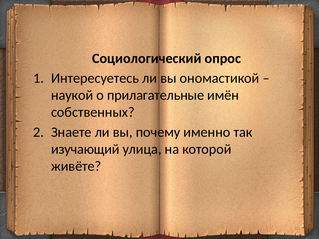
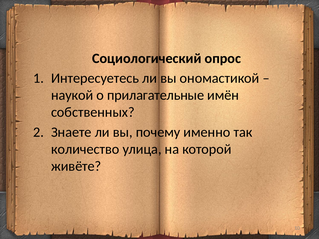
изучающий: изучающий -> количество (85, 149)
